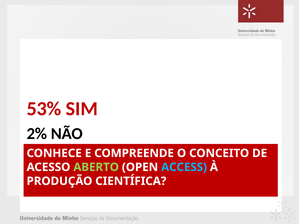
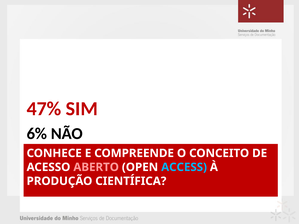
53%: 53% -> 47% (44, 109)
2%: 2% -> 6% (37, 134)
ABERTO colour: light green -> pink (96, 167)
